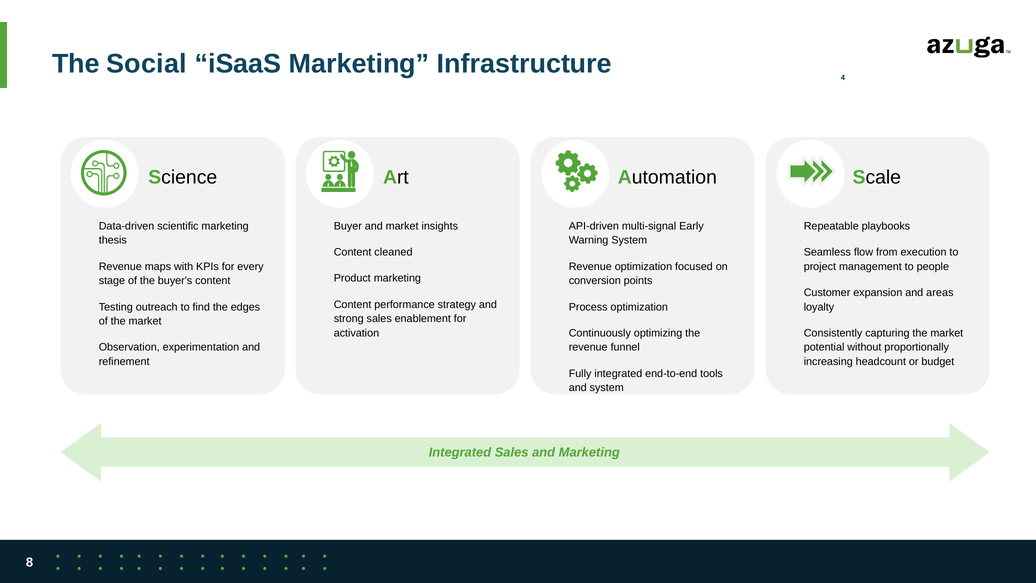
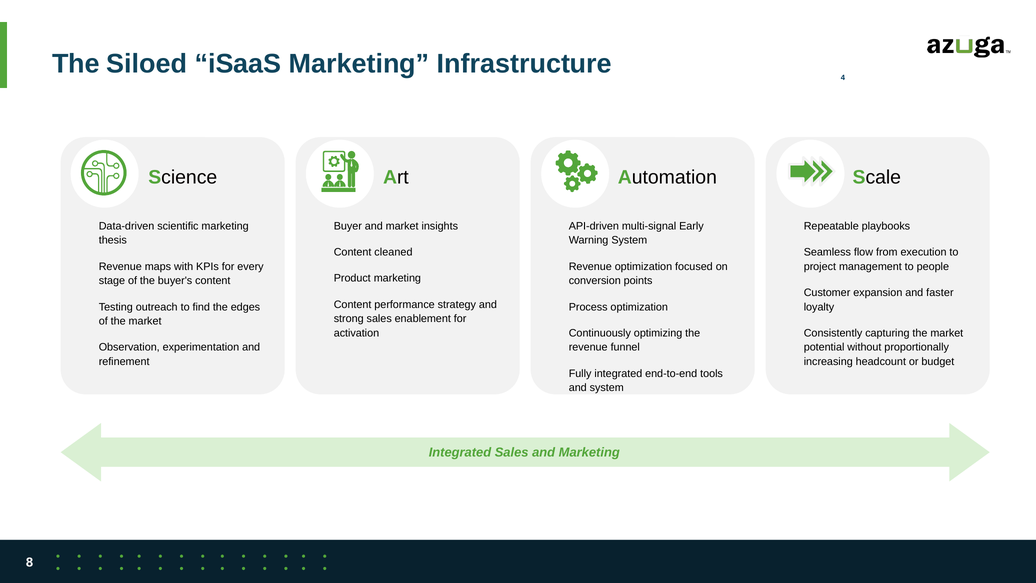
Social: Social -> Siloed (147, 64)
areas: areas -> faster (940, 293)
